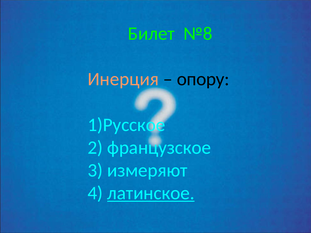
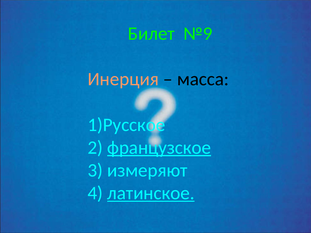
№8: №8 -> №9 (198, 34)
опору: опору -> масса (203, 79)
французское underline: none -> present (159, 148)
